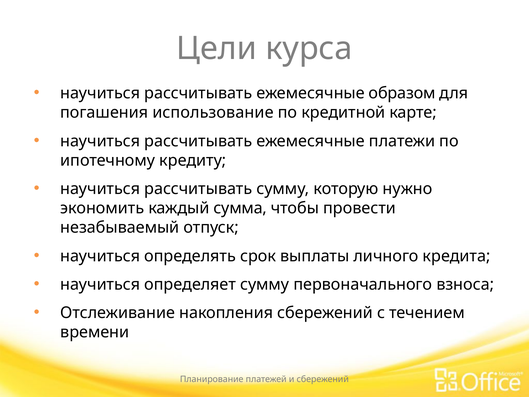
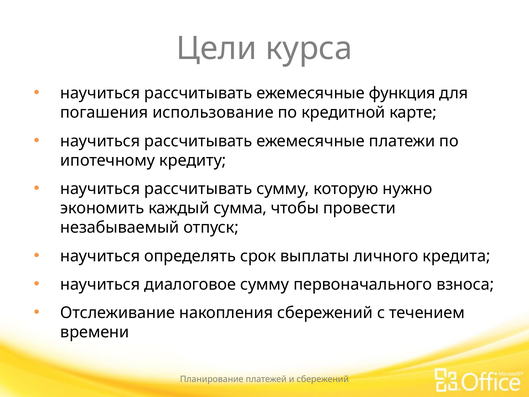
образом: образом -> функция (402, 93)
определяет: определяет -> диалоговое (190, 284)
